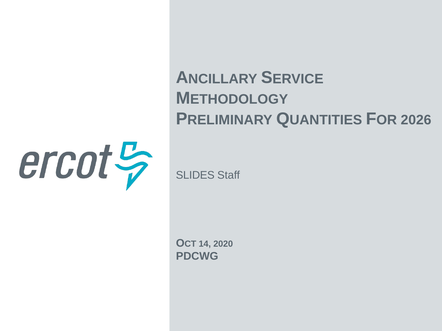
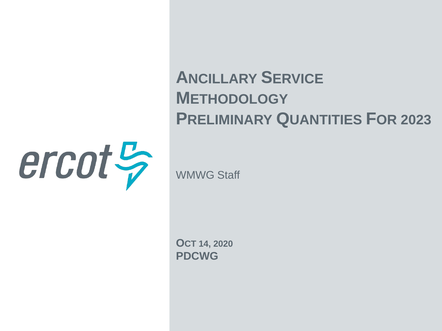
2026: 2026 -> 2023 (416, 120)
SLIDES: SLIDES -> WMWG (195, 175)
